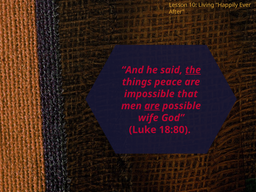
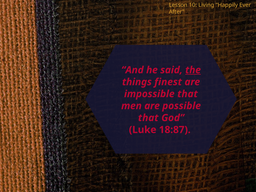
peace: peace -> finest (168, 82)
are underline: present -> none (152, 106)
wife: wife -> that (148, 118)
18:80: 18:80 -> 18:87 (175, 130)
